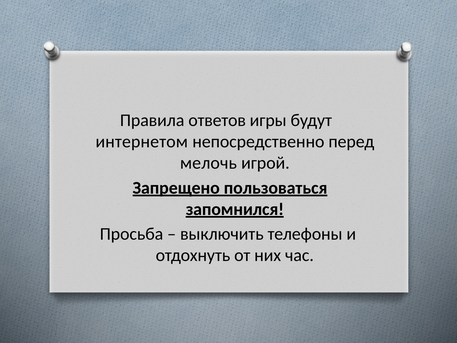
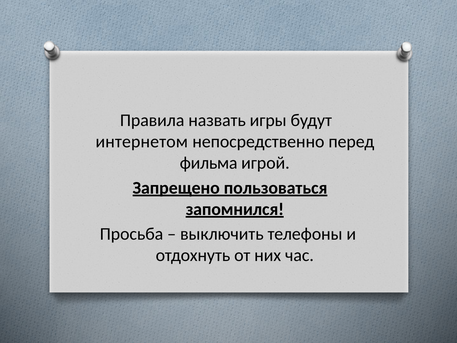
ответов: ответов -> назвать (217, 120)
мелочь: мелочь -> фильма (209, 163)
